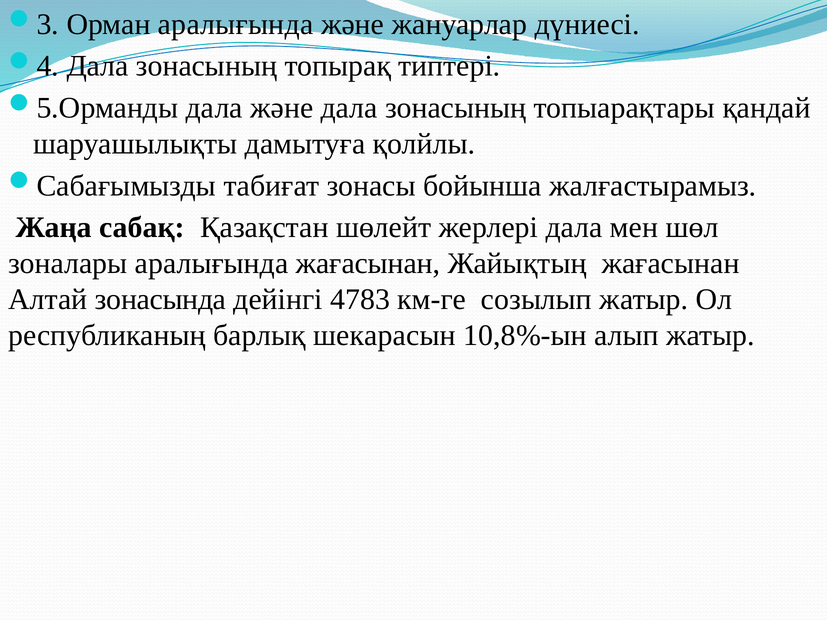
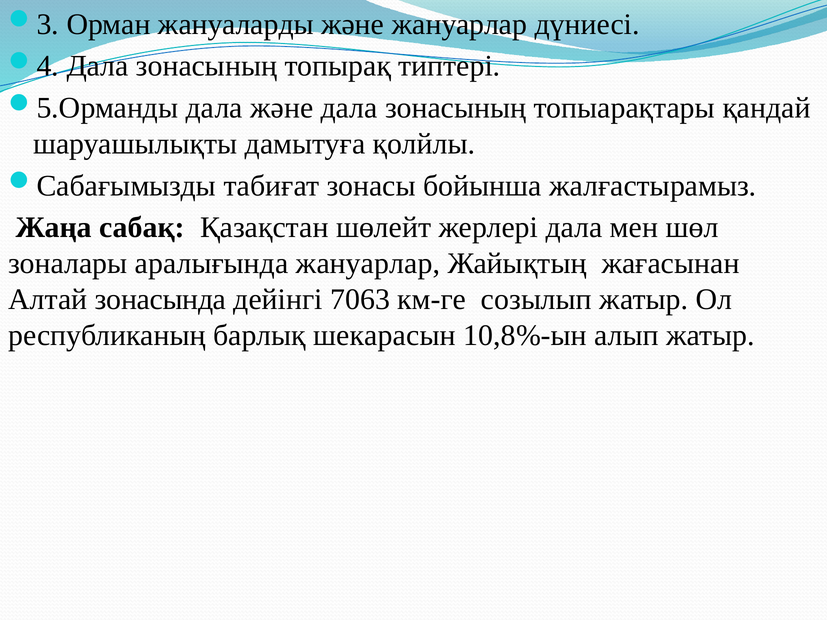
Орман аралығында: аралығында -> жануаларды (236, 24)
аралығында жағасынан: жағасынан -> жануарлар (368, 264)
4783: 4783 -> 7063 (360, 299)
